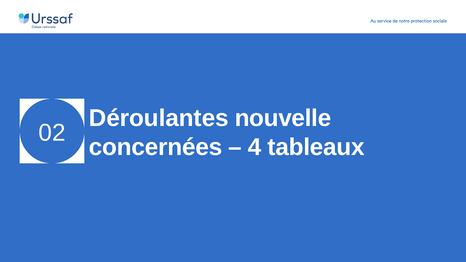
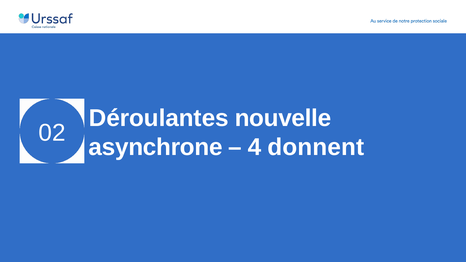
concernées: concernées -> asynchrone (156, 147)
tableaux: tableaux -> donnent (316, 147)
